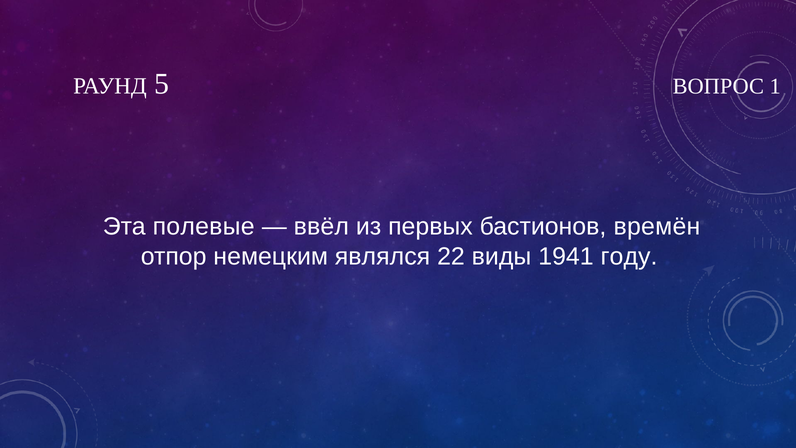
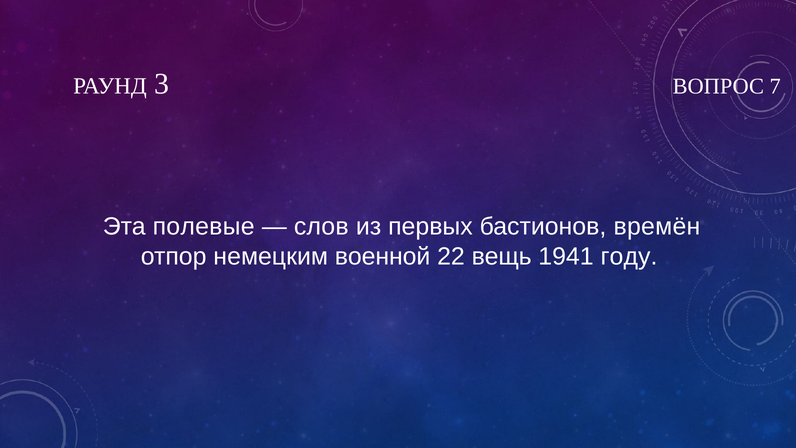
5: 5 -> 3 (162, 84)
1: 1 -> 7 (775, 87)
ввёл: ввёл -> слов (321, 226)
являлся: являлся -> военной (383, 256)
виды: виды -> вещь (502, 256)
